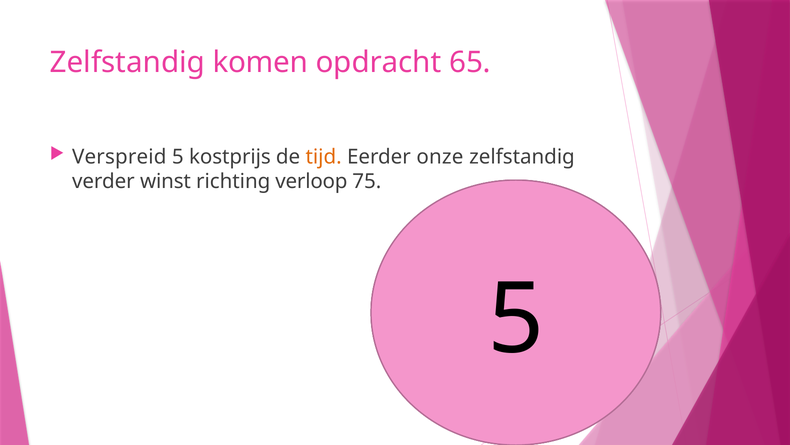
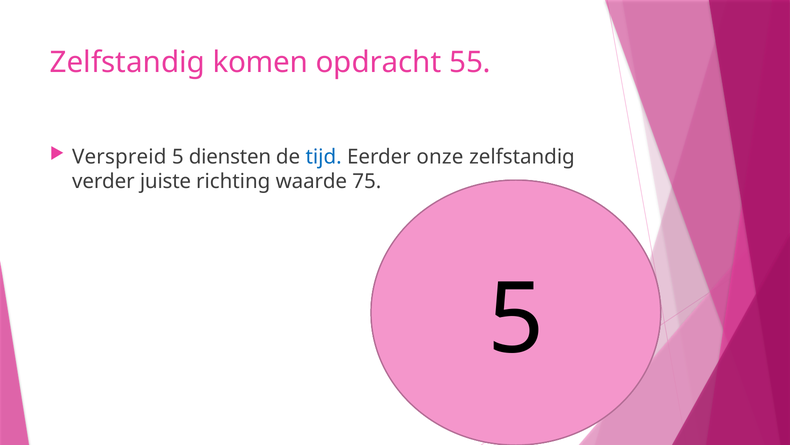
65: 65 -> 55 (470, 62)
kostprijs: kostprijs -> diensten (230, 157)
tijd colour: orange -> blue (324, 157)
winst: winst -> juiste (165, 181)
verloop: verloop -> waarde (311, 181)
